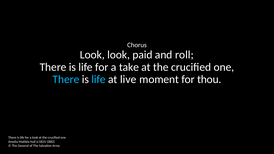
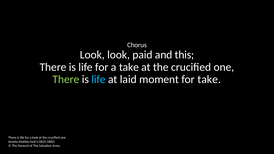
roll: roll -> this (184, 55)
There colour: light blue -> light green (66, 79)
live: live -> laid (128, 79)
for thou: thou -> take (209, 79)
